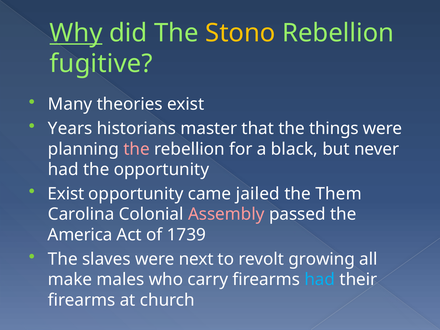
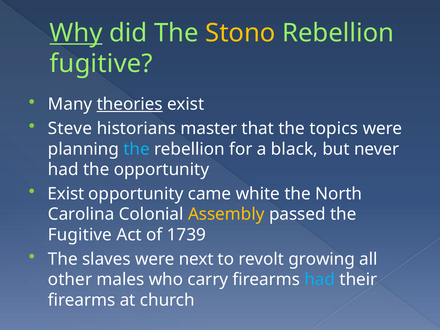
theories underline: none -> present (130, 104)
Years: Years -> Steve (70, 128)
things: things -> topics (334, 128)
the colour: pink -> light blue (137, 149)
jailed: jailed -> white (258, 194)
Them: Them -> North (339, 194)
Assembly colour: pink -> yellow (226, 214)
America: America -> Fugitive (80, 235)
make: make -> other (70, 280)
